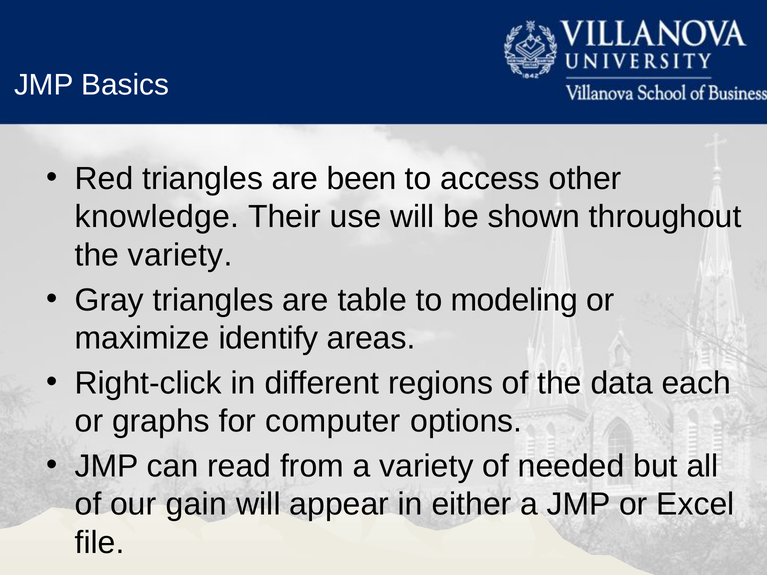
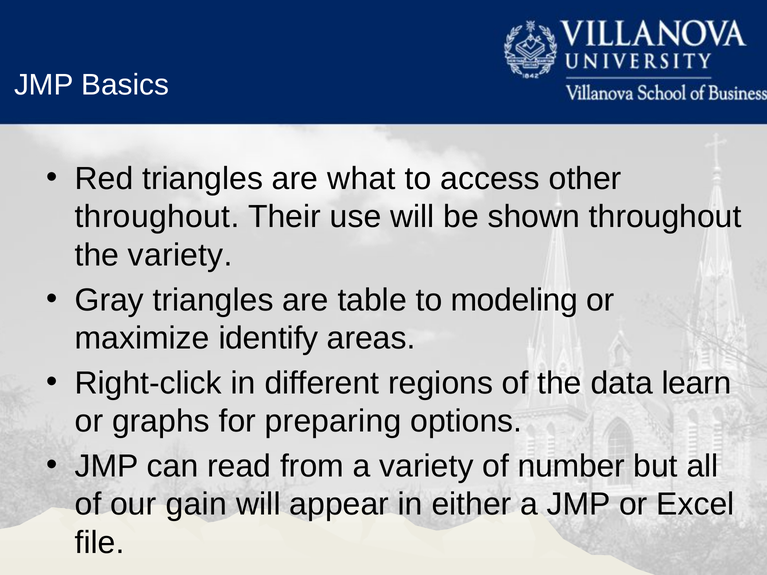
been: been -> what (361, 179)
knowledge: knowledge -> throughout (157, 217)
each: each -> learn (696, 383)
computer: computer -> preparing (333, 422)
needed: needed -> number (571, 466)
